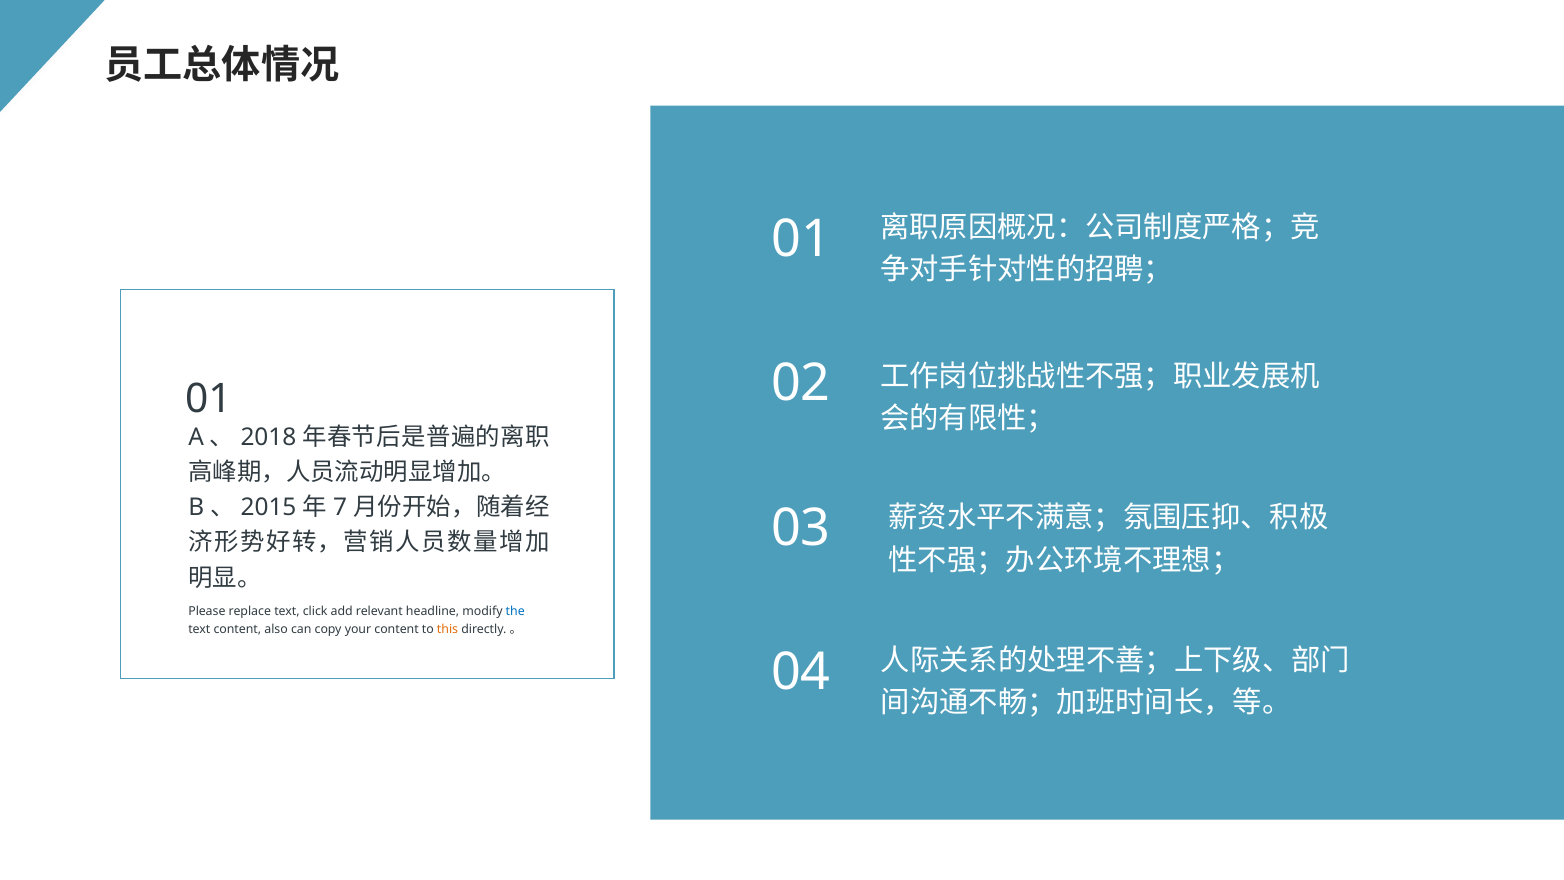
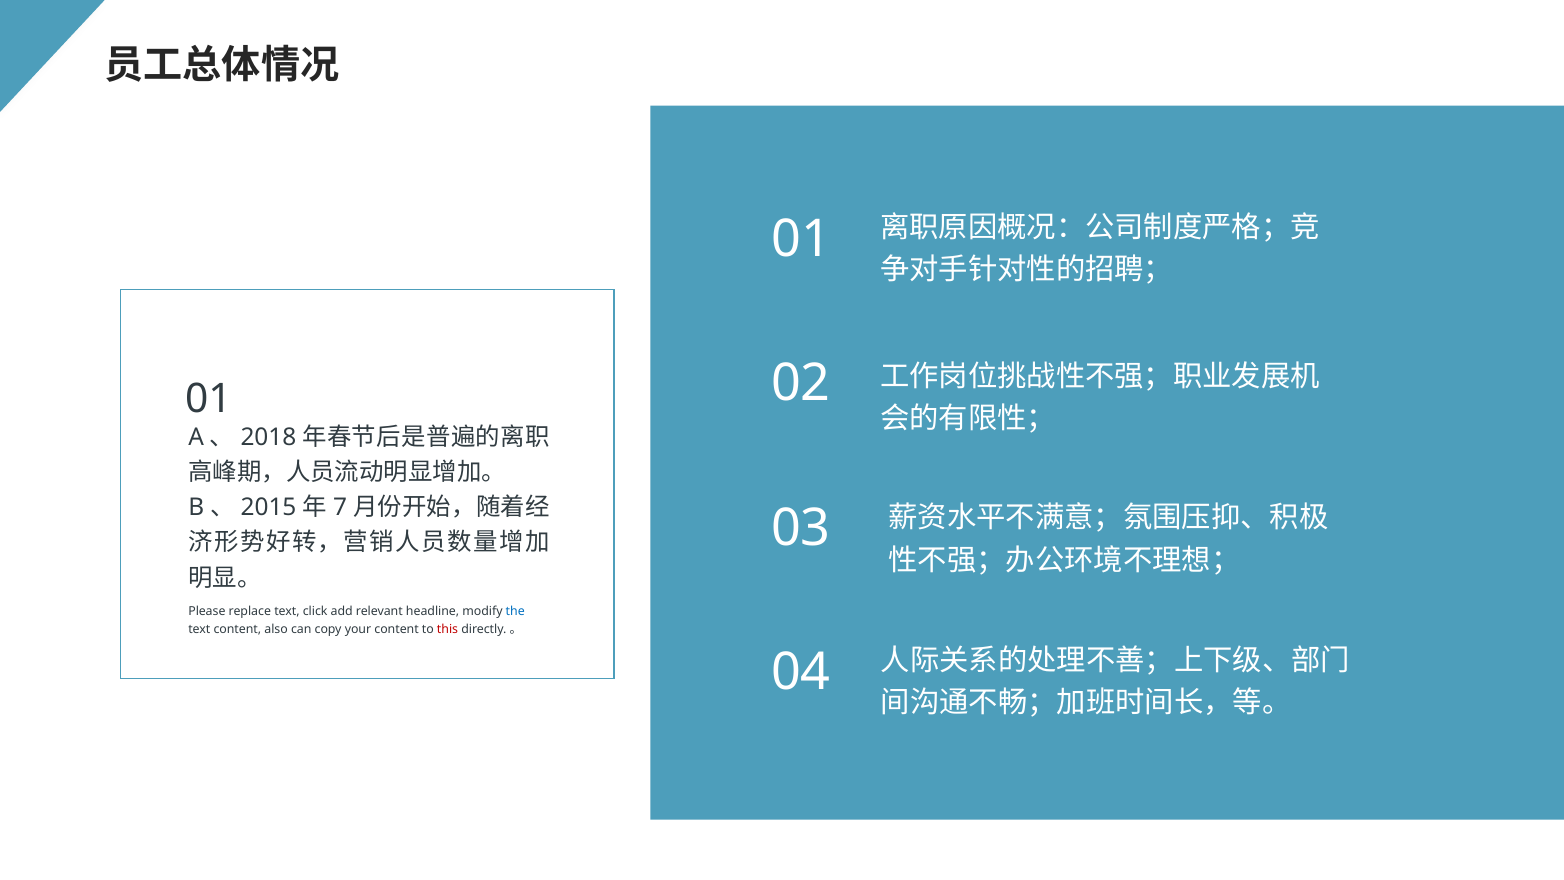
this colour: orange -> red (448, 629)
